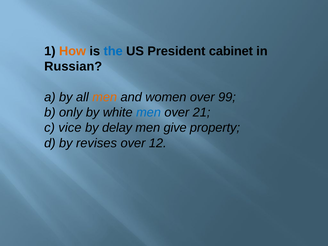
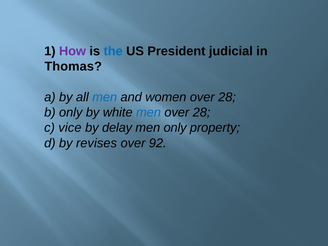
How colour: orange -> purple (72, 51)
cabinet: cabinet -> judicial (231, 51)
Russian: Russian -> Thomas (73, 66)
men colour: orange -> blue (105, 97)
women over 99: 99 -> 28 (227, 97)
21: 21 -> 28 (202, 112)
men give: give -> only (175, 128)
12: 12 -> 92 (158, 143)
